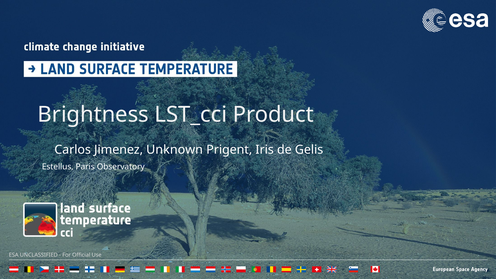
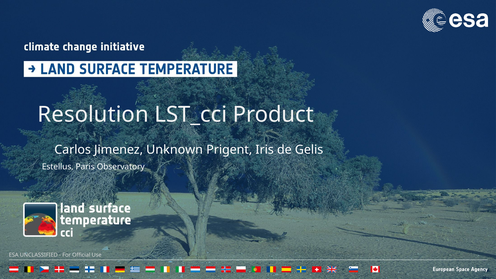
Brightness: Brightness -> Resolution (93, 115)
